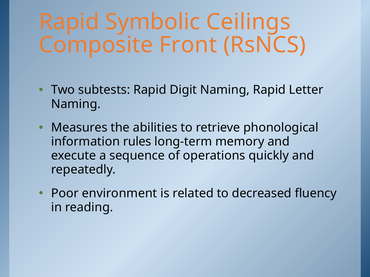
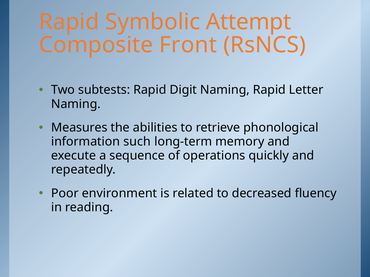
Ceilings: Ceilings -> Attempt (249, 22)
rules: rules -> such (137, 142)
